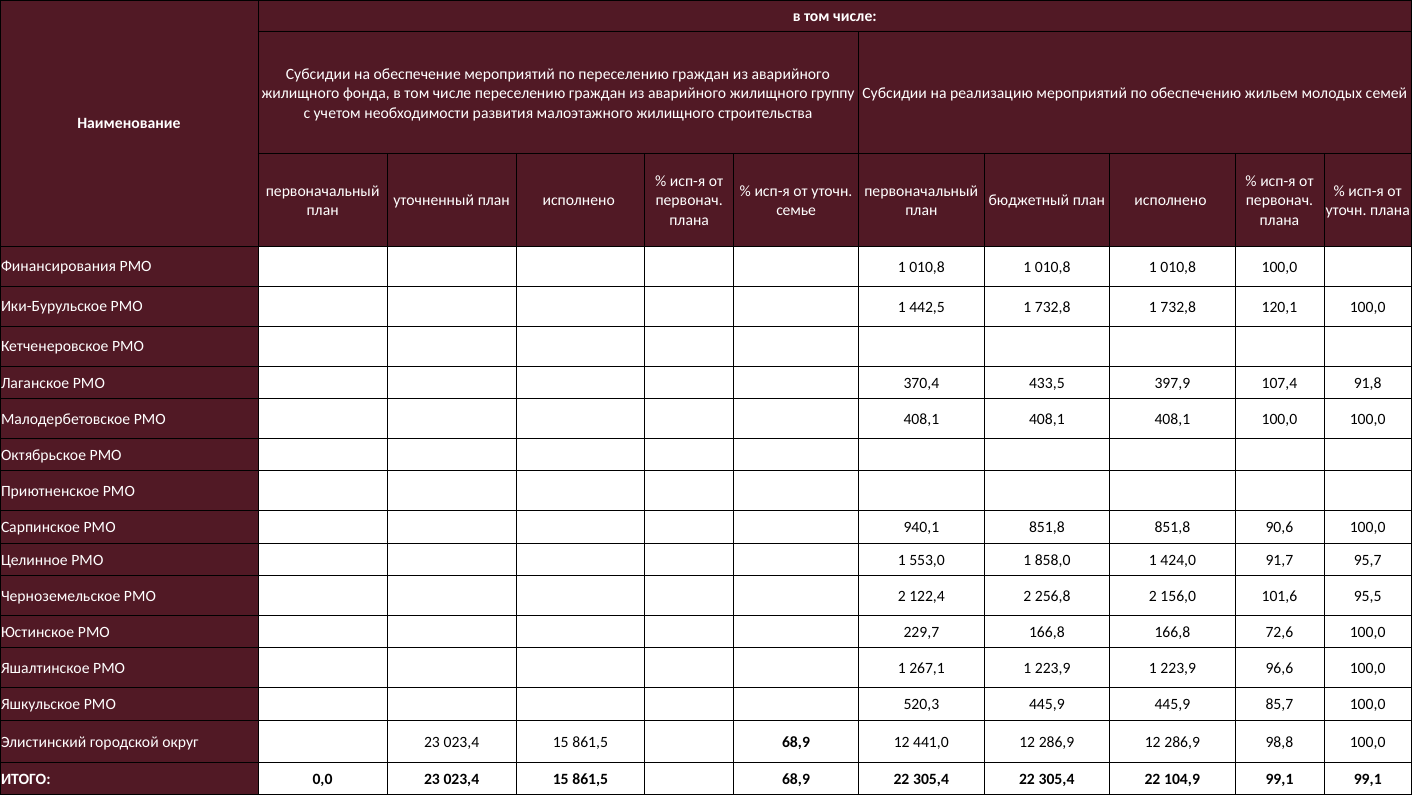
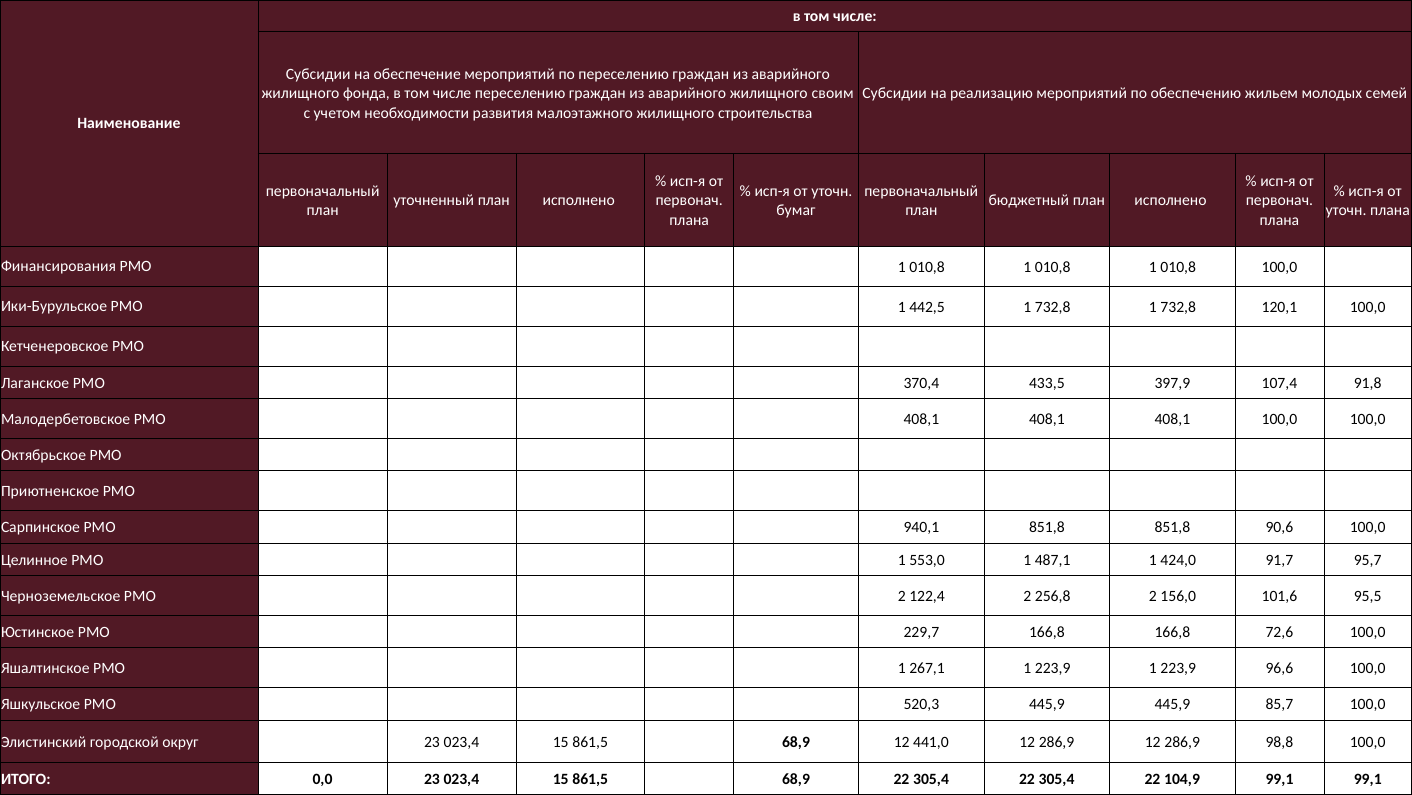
группу: группу -> своим (833, 94)
семье: семье -> бумаг (796, 210)
858,0: 858,0 -> 487,1 (1053, 560)
